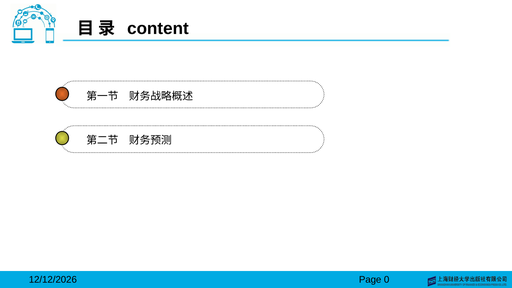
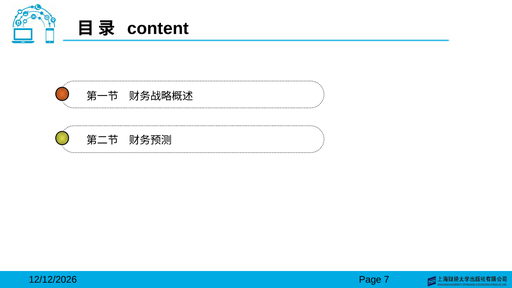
0: 0 -> 7 (387, 280)
